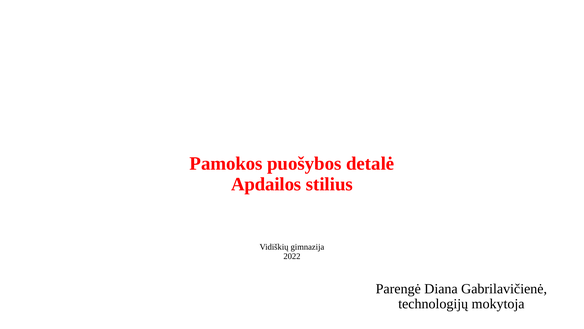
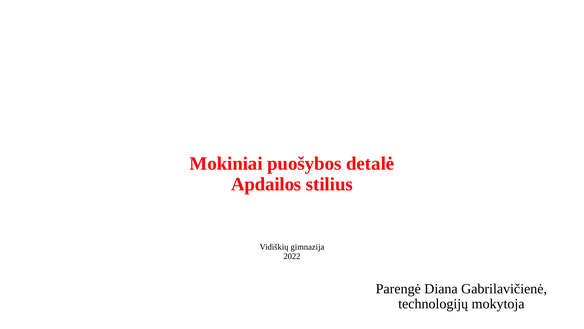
Pamokos: Pamokos -> Mokiniai (226, 164)
